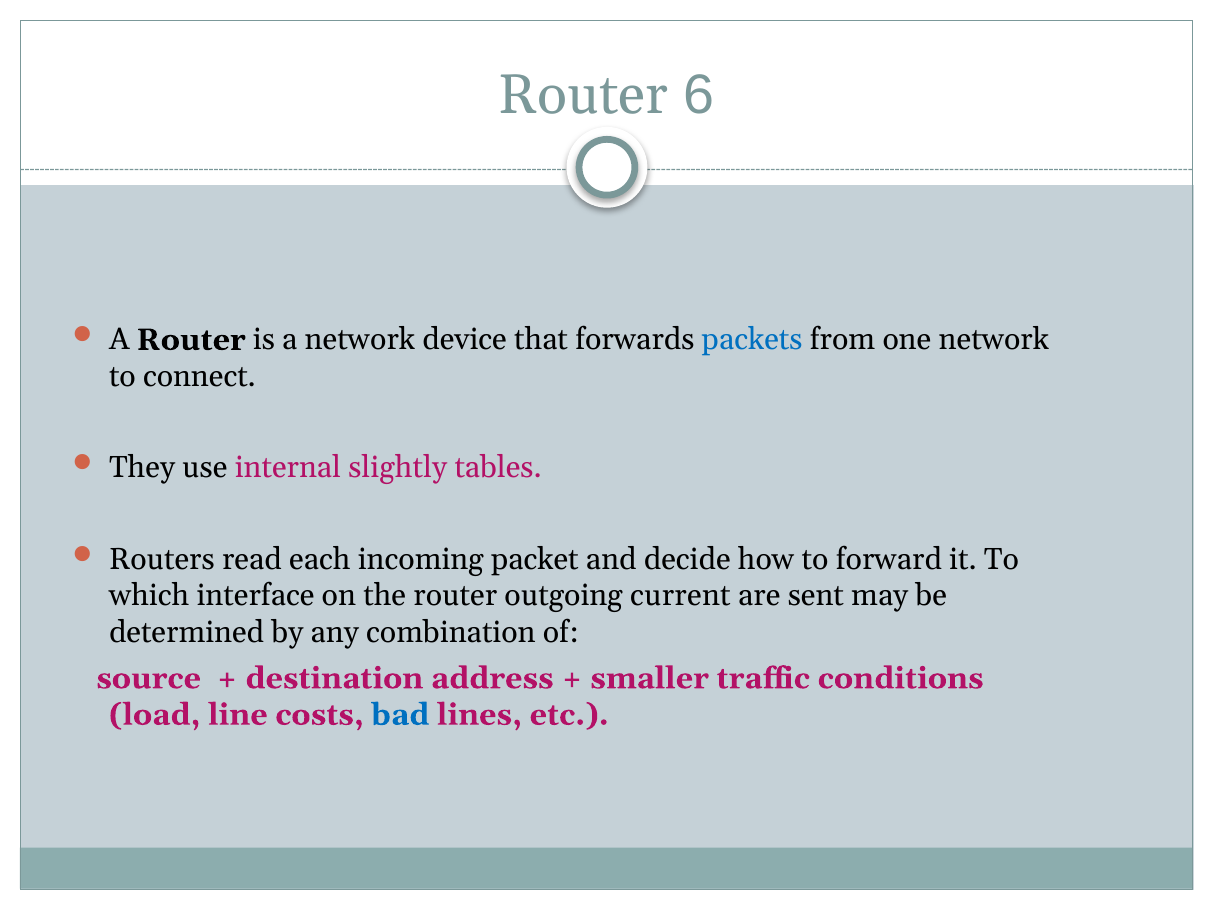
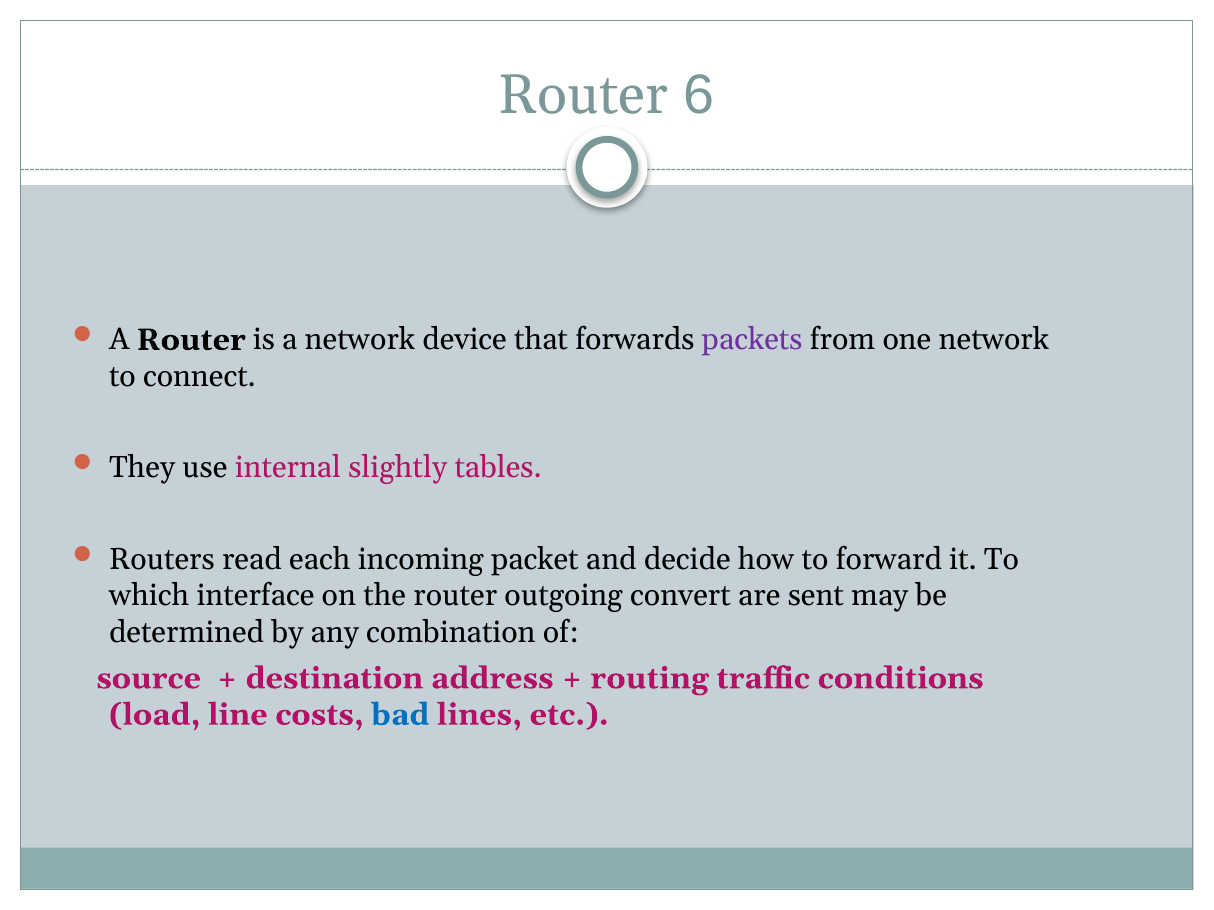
packets colour: blue -> purple (752, 340)
current: current -> convert (680, 596)
smaller: smaller -> routing (650, 679)
